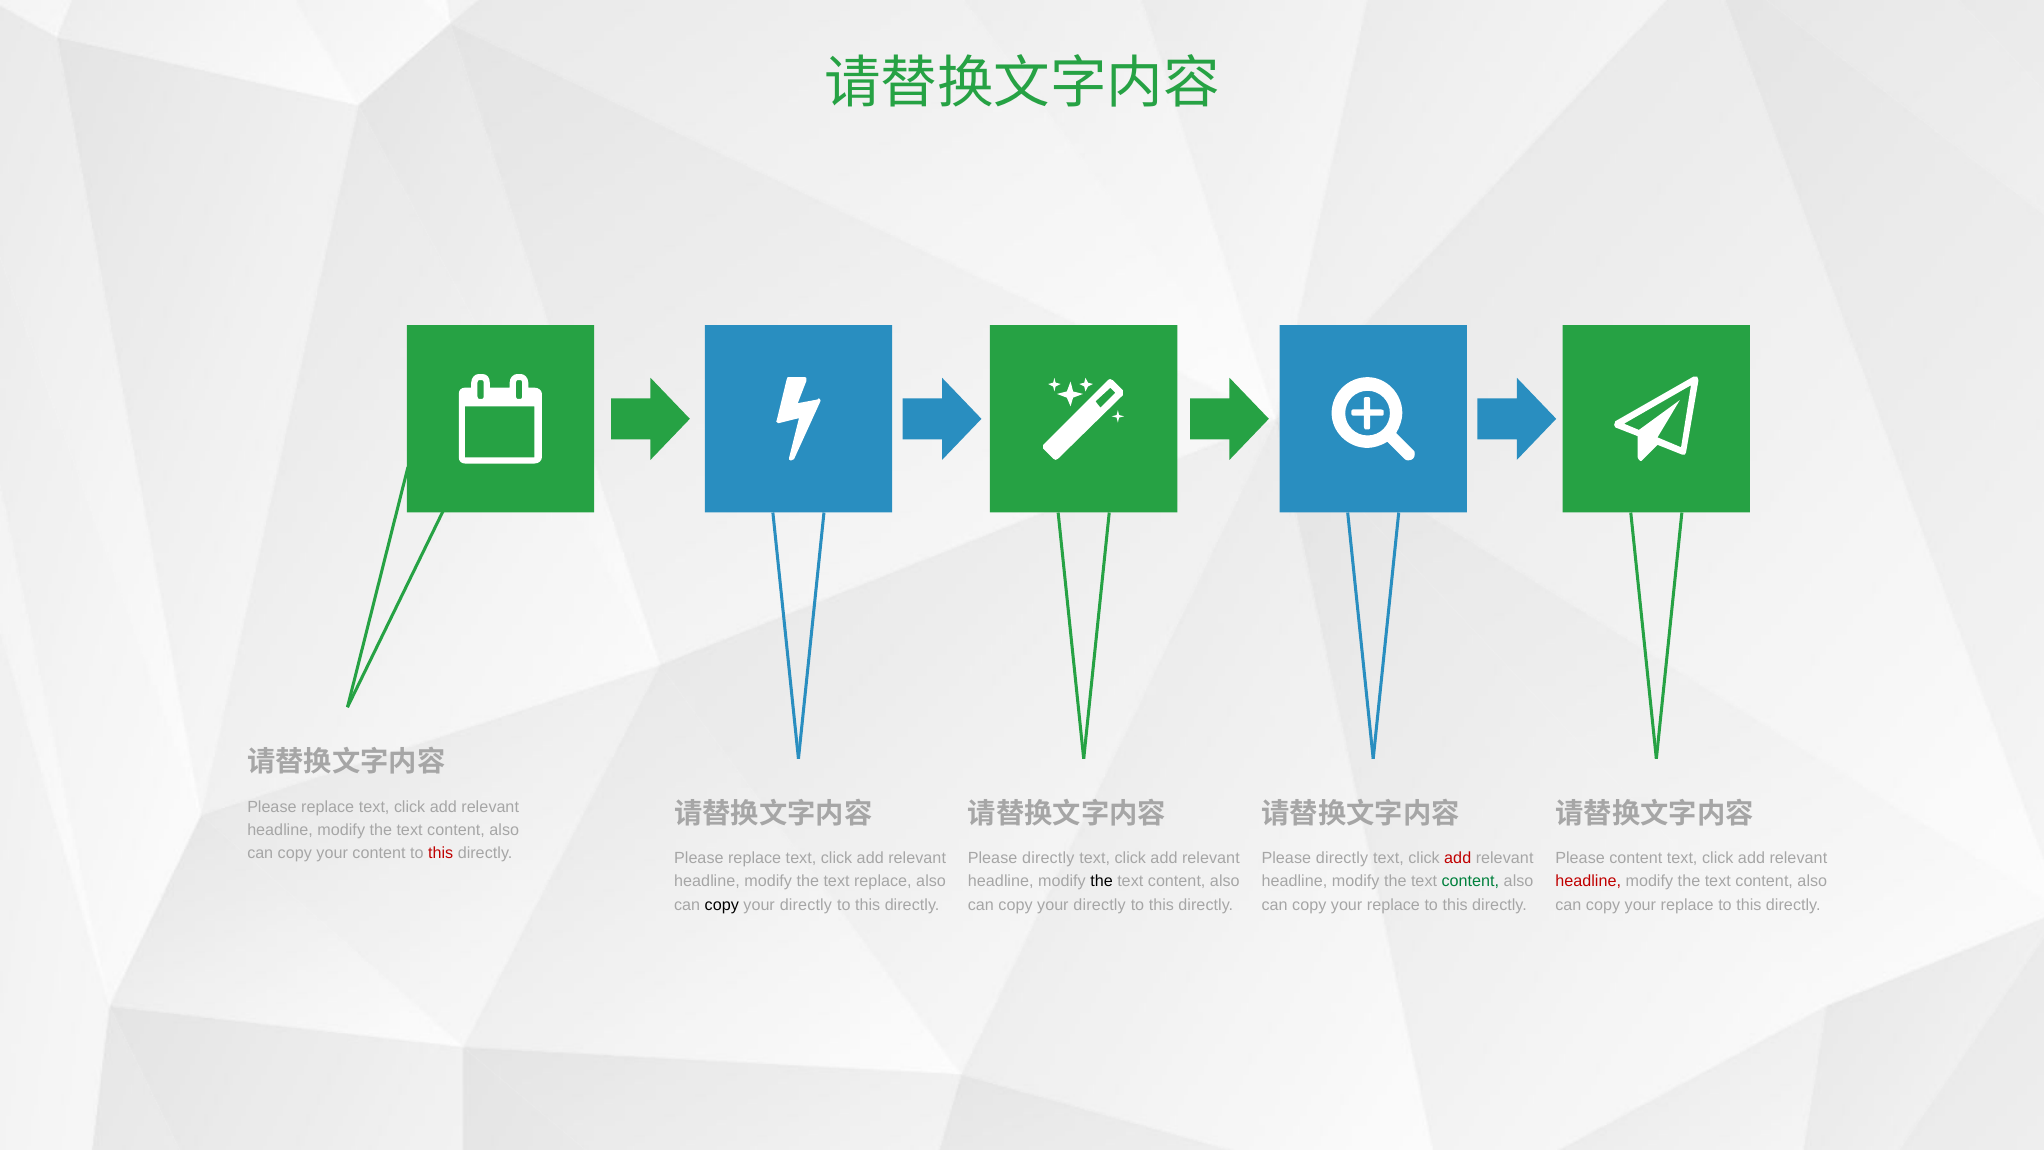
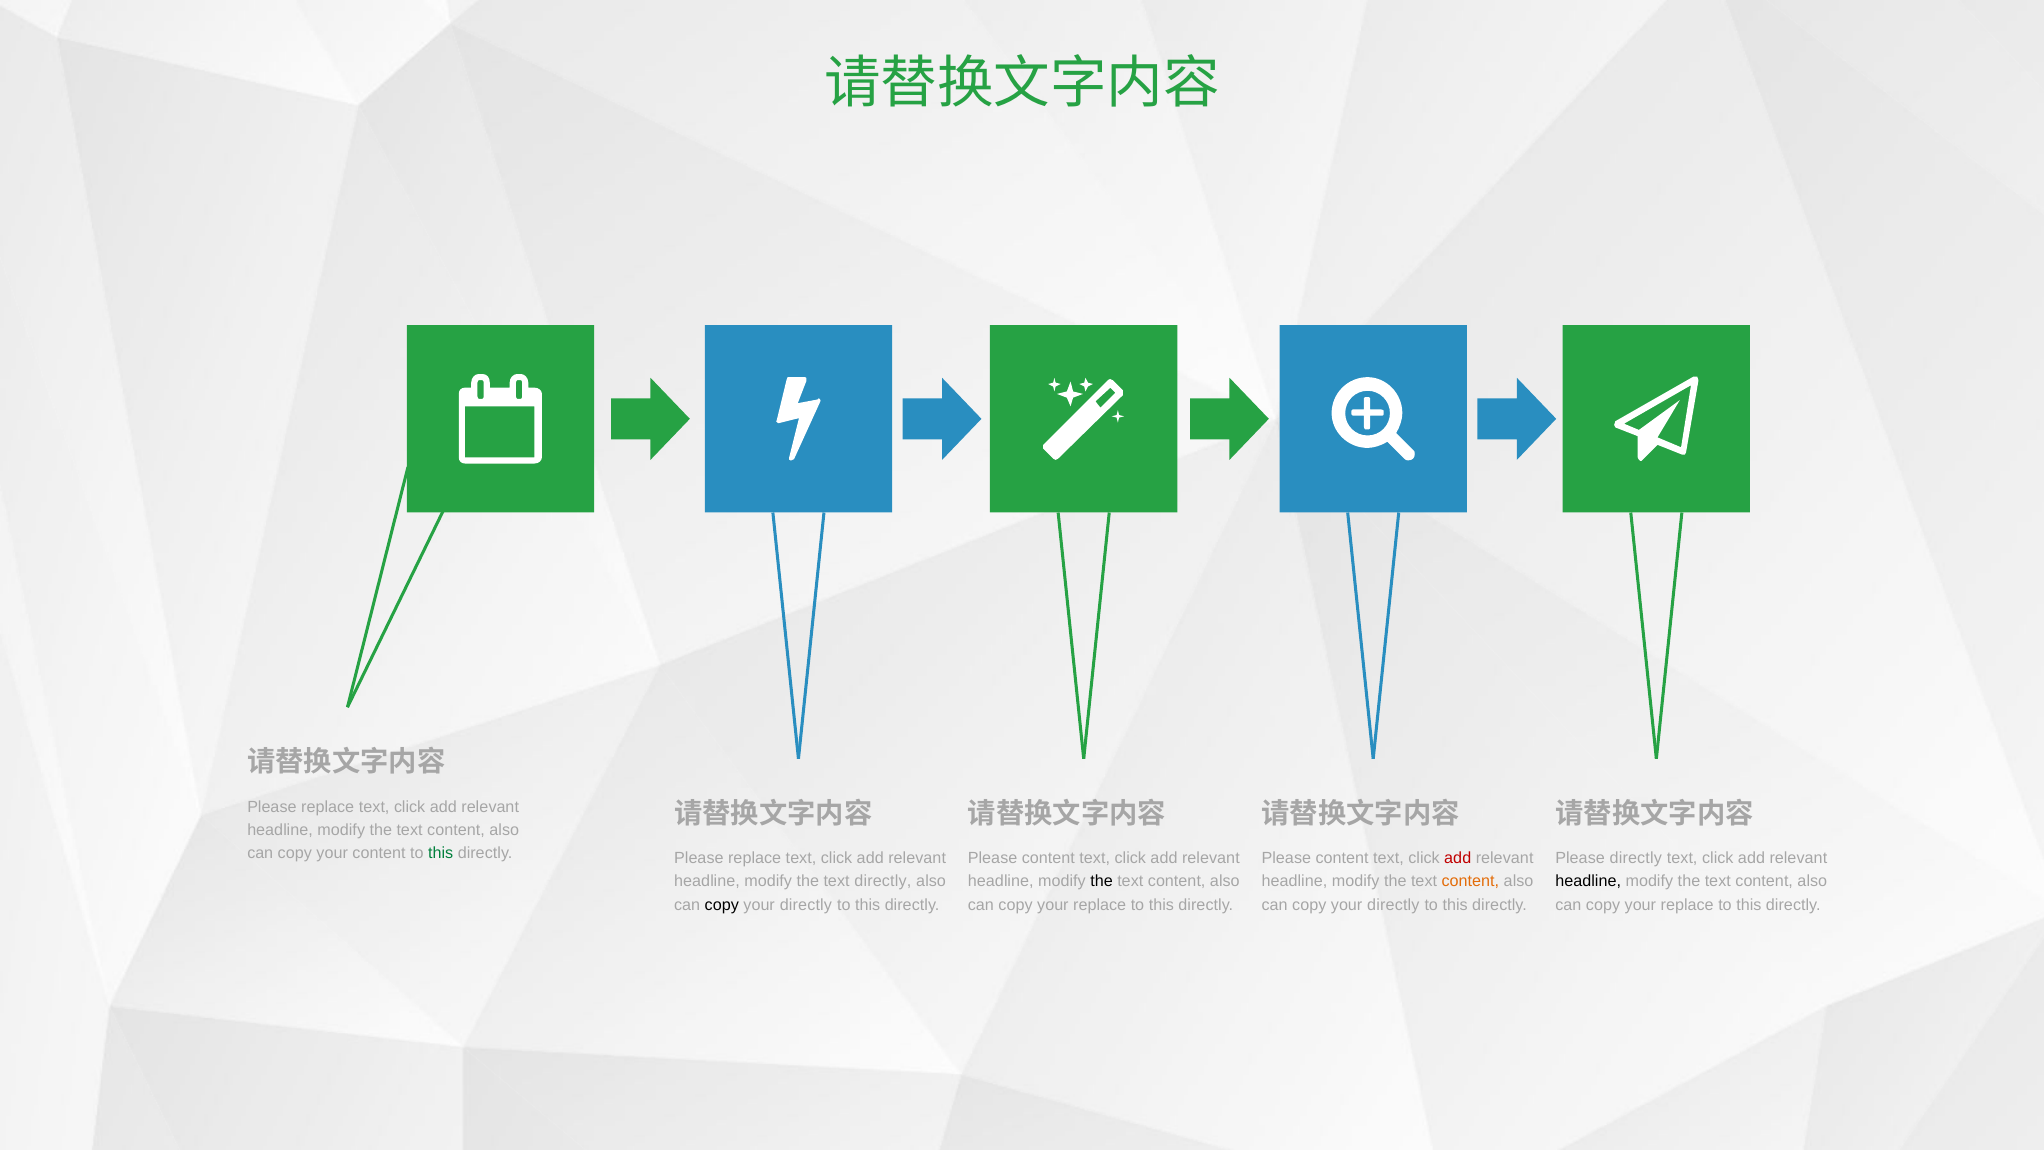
this colour: red -> green (441, 853)
directly: directly -> content (1048, 858)
directly: directly -> content (1342, 858)
Please content: content -> directly (1636, 858)
text replace: replace -> directly (883, 881)
content colour: green -> orange (1470, 881)
headline colour: red -> black (1588, 881)
directly: directly -> replace (1100, 905)
replace: replace -> directly (1393, 905)
